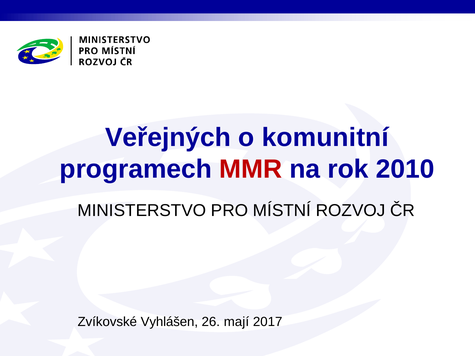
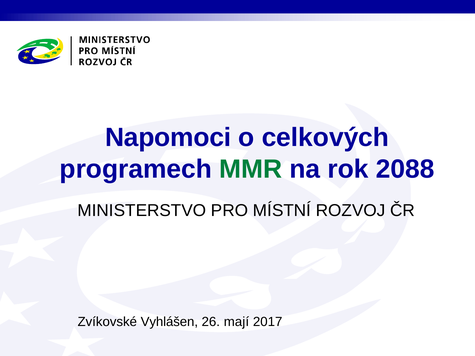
Veřejných: Veřejných -> Napomoci (168, 138)
komunitní: komunitní -> celkových (325, 138)
MMR colour: red -> green (251, 169)
2010: 2010 -> 2088 (405, 169)
